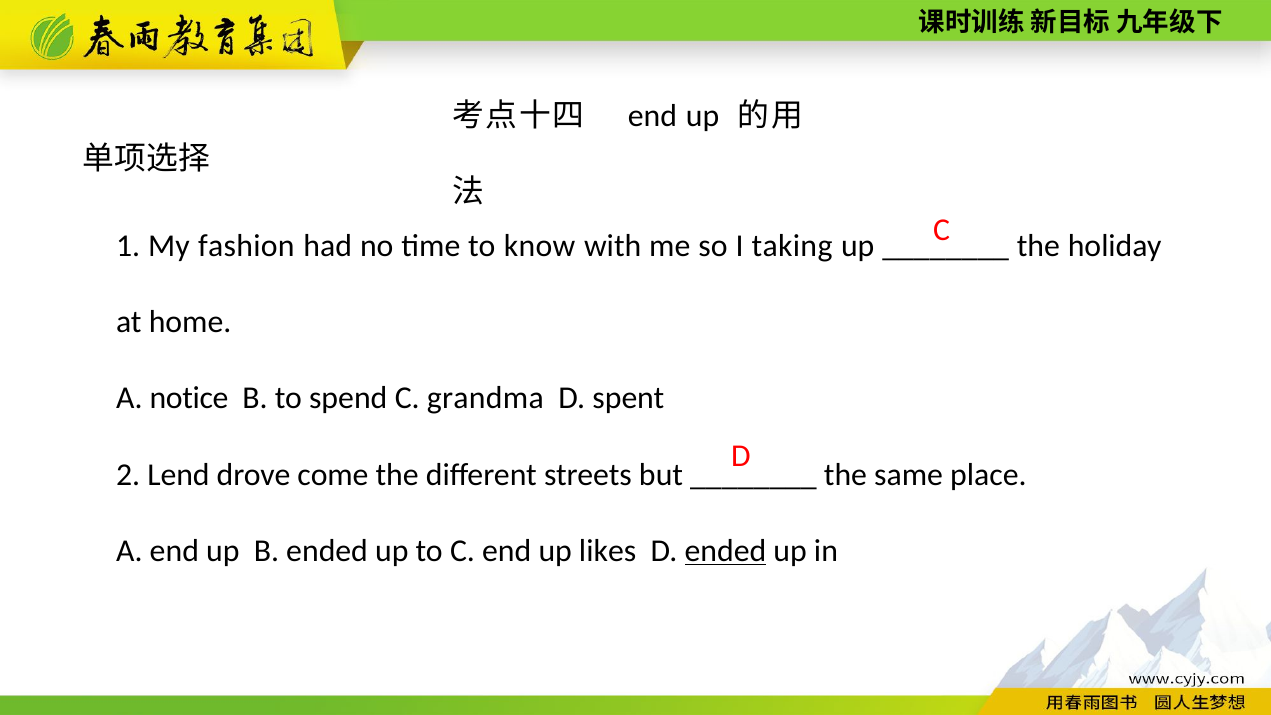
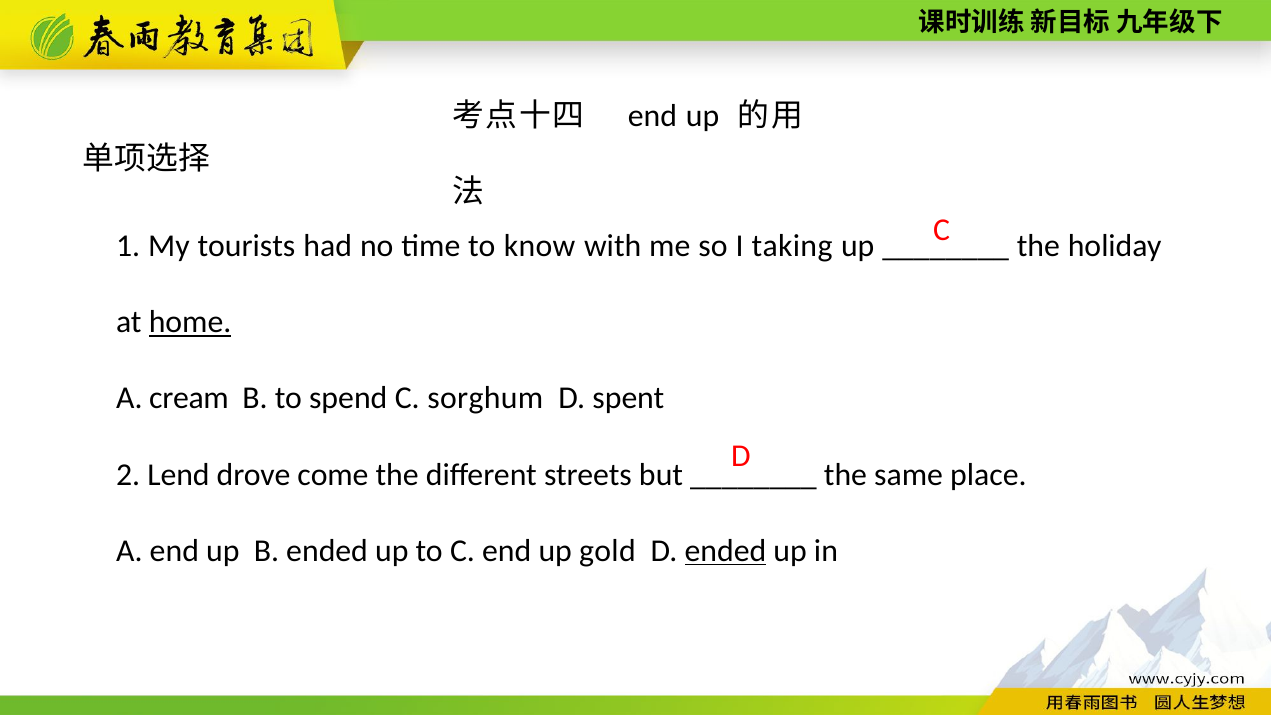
fashion: fashion -> tourists (247, 246)
home underline: none -> present (190, 322)
notice: notice -> cream (189, 398)
grandma: grandma -> sorghum (485, 398)
likes: likes -> gold (607, 551)
